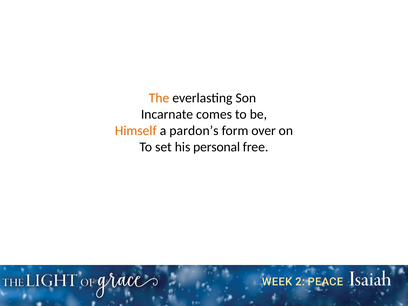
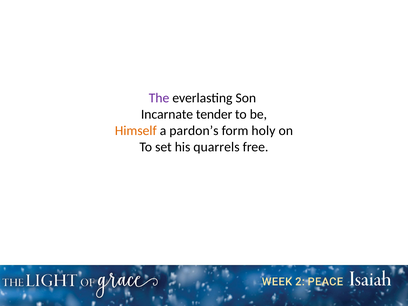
The colour: orange -> purple (159, 98)
comes: comes -> tender (214, 114)
over: over -> holy (263, 131)
personal: personal -> quarrels (216, 147)
